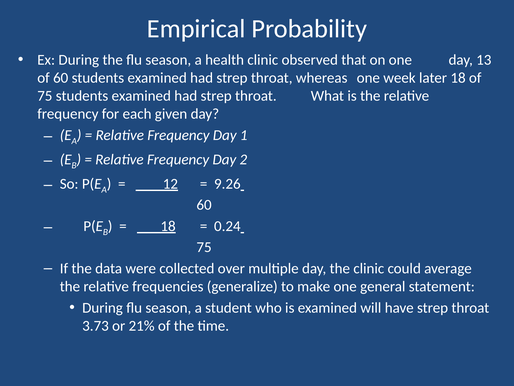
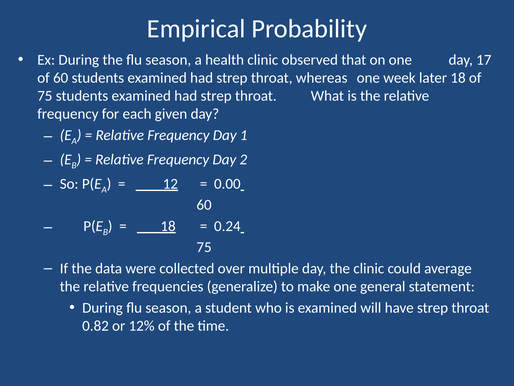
13: 13 -> 17 (484, 60)
9.26: 9.26 -> 0.00 (227, 184)
3.73: 3.73 -> 0.82 (95, 326)
21%: 21% -> 12% (142, 326)
